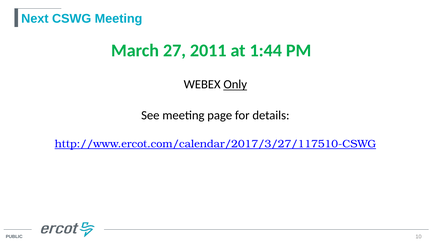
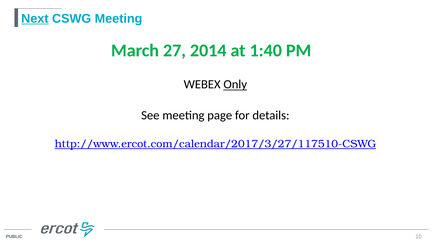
Next underline: none -> present (35, 19)
2011: 2011 -> 2014 (208, 51)
1:44: 1:44 -> 1:40 (266, 51)
